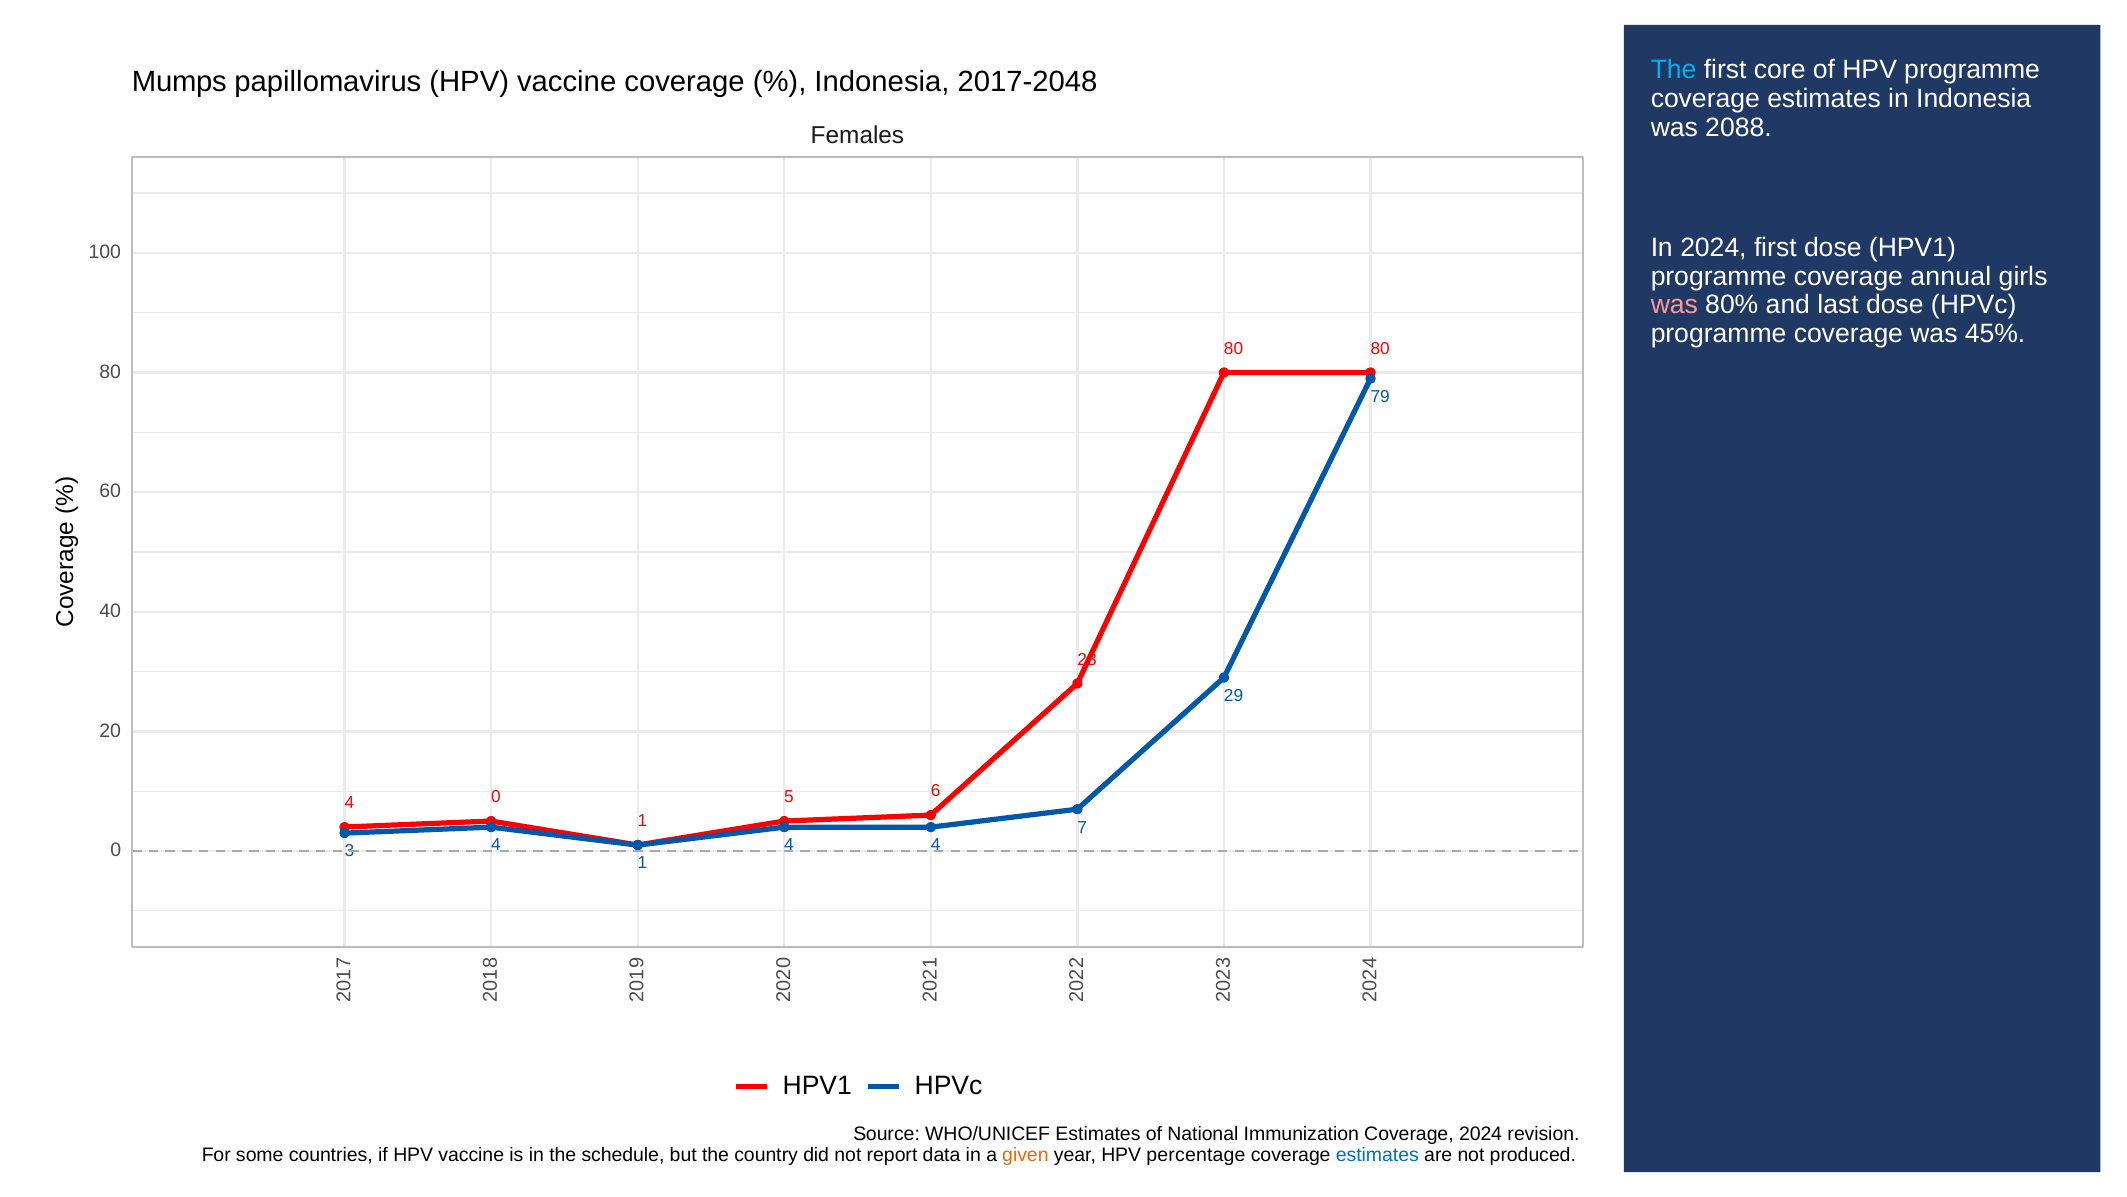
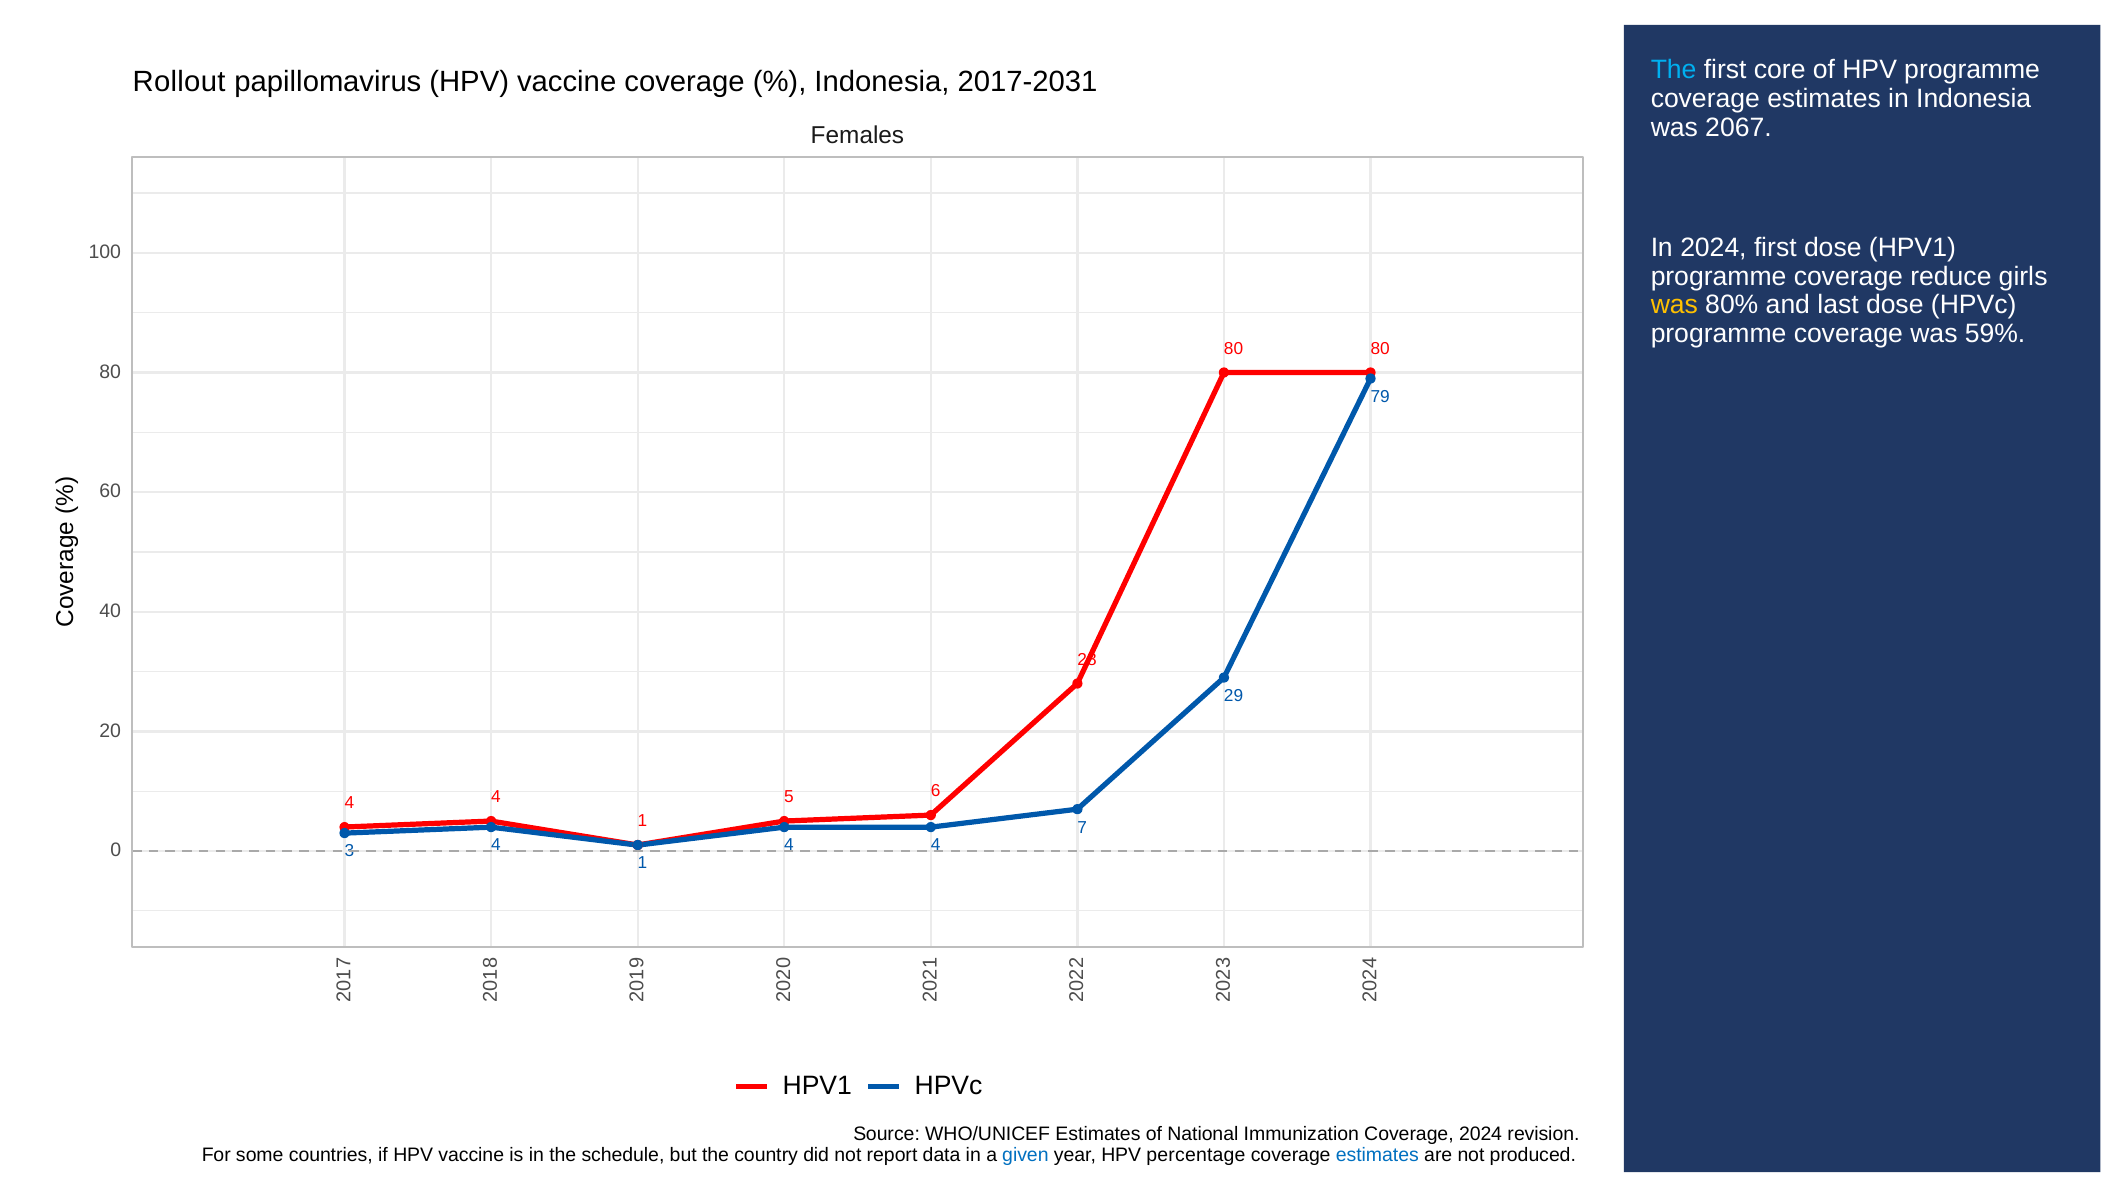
Mumps: Mumps -> Rollout (179, 82)
2017-2048: 2017-2048 -> 2017-2031 (1027, 82)
2088: 2088 -> 2067 (1738, 127)
annual: annual -> reduce (1951, 276)
was colour: pink -> yellow (1674, 305)
45%: 45% -> 59% (1995, 334)
0: 0 -> 4 (496, 797)
given colour: orange -> blue (1025, 1154)
